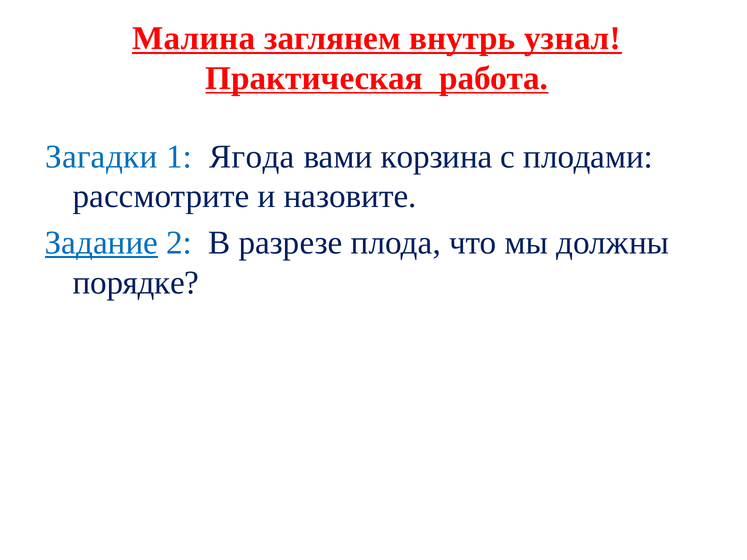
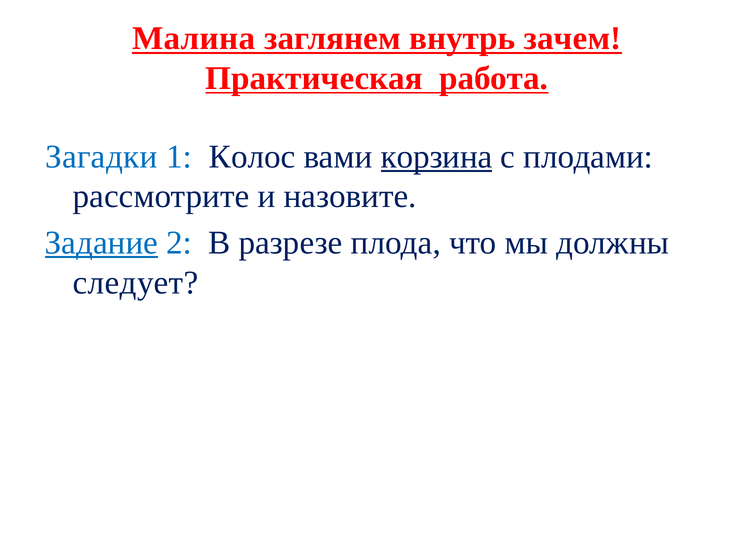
узнал: узнал -> зачем (573, 38)
Ягода: Ягода -> Колос (252, 157)
корзина underline: none -> present (437, 157)
порядке: порядке -> следует (136, 283)
